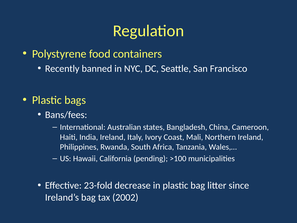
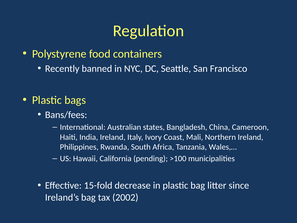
23-fold: 23-fold -> 15-fold (98, 185)
